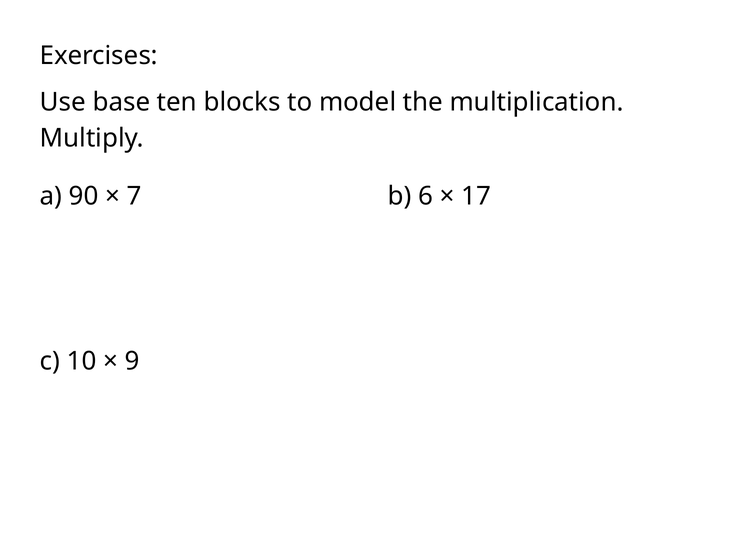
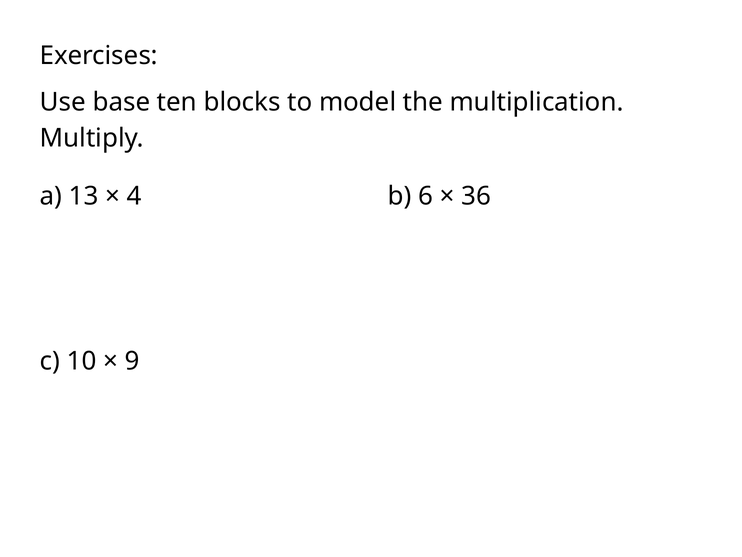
90: 90 -> 13 (84, 196)
7: 7 -> 4 (134, 196)
17: 17 -> 36 (476, 196)
